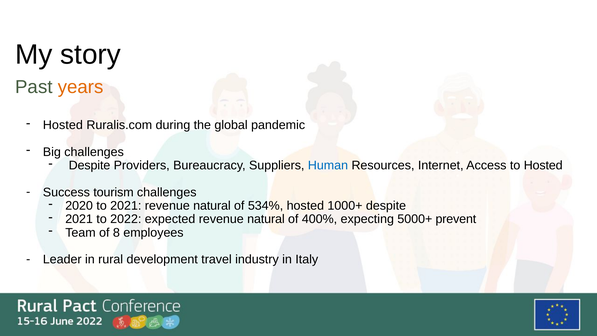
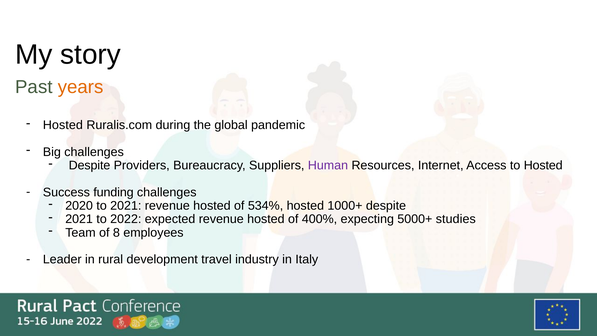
Human colour: blue -> purple (328, 165)
tourism: tourism -> funding (114, 192)
2021 revenue natural: natural -> hosted (212, 206)
expected revenue natural: natural -> hosted (266, 219)
prevent: prevent -> studies (456, 219)
